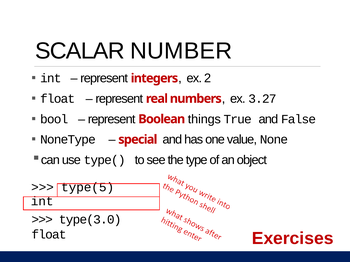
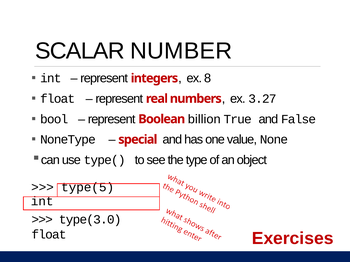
2: 2 -> 8 (208, 78)
things: things -> billion (204, 119)
